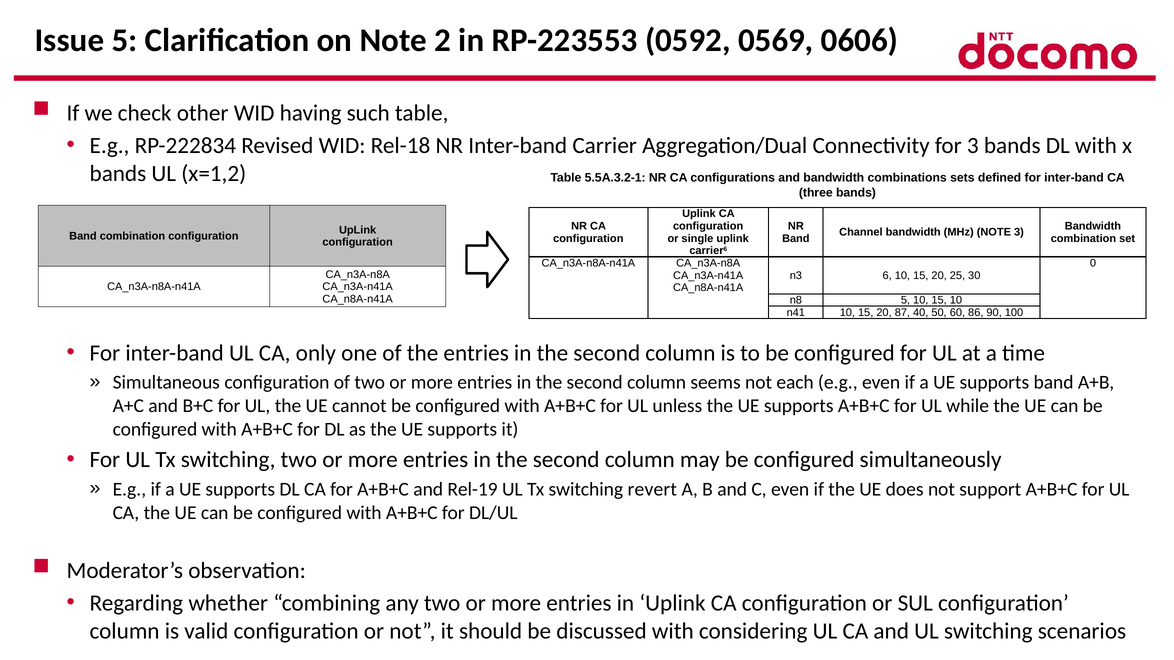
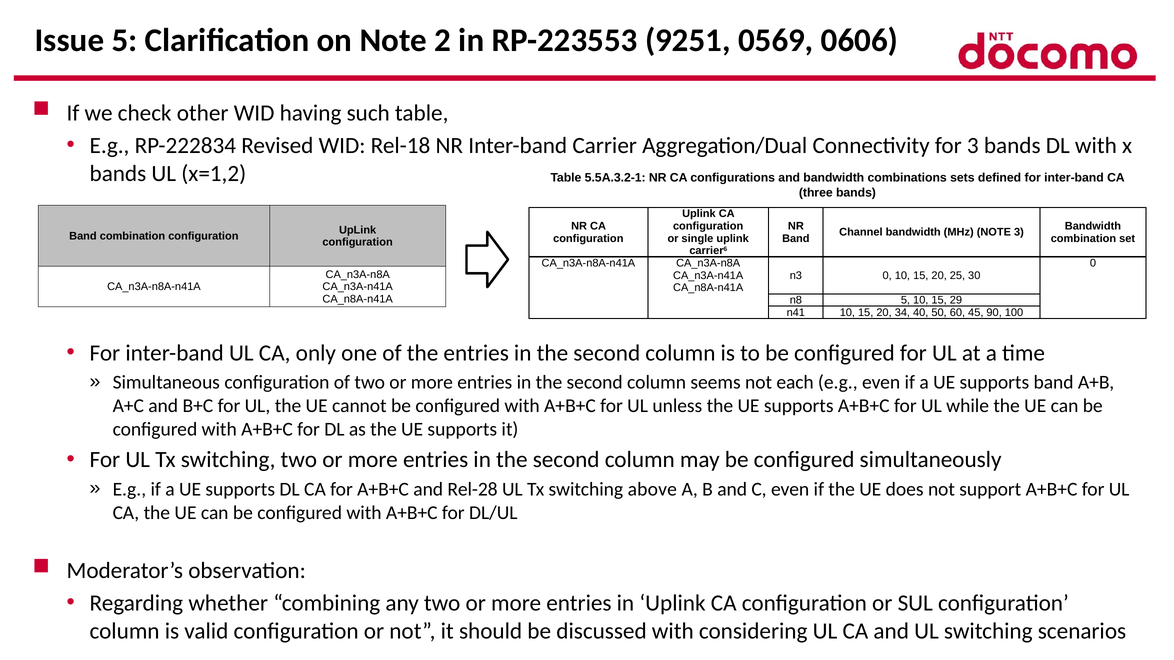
0592: 0592 -> 9251 (688, 41)
n3 6: 6 -> 0 (887, 276)
15 10: 10 -> 29 (956, 300)
87: 87 -> 34 (902, 313)
86: 86 -> 45 (976, 313)
Rel-19: Rel-19 -> Rel-28 (473, 489)
revert: revert -> above (652, 489)
